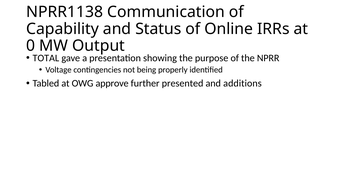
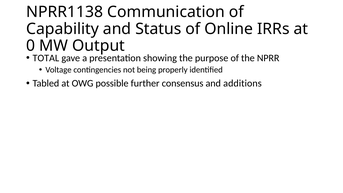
approve: approve -> possible (112, 83)
presented: presented -> consensus (183, 83)
